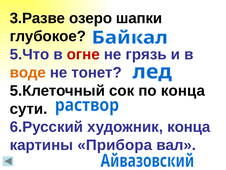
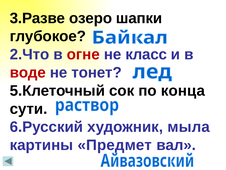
5.Что: 5.Что -> 2.Что (29, 54)
грязь: грязь -> класс (146, 54)
воде colour: orange -> red (28, 72)
художник конца: конца -> мыла (189, 127)
Прибора: Прибора -> Предмет (115, 145)
